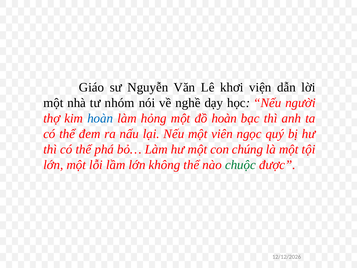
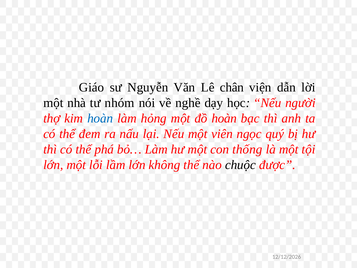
khơi: khơi -> chân (232, 87)
chúng: chúng -> thống (247, 149)
chuộc colour: green -> black (240, 165)
